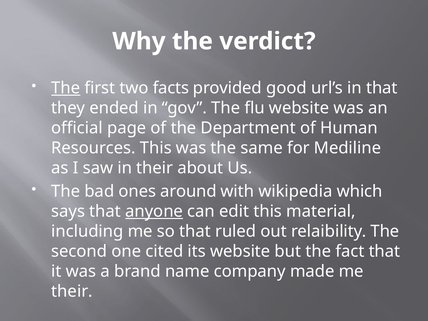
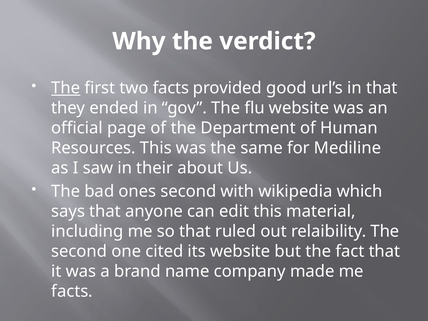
ones around: around -> second (188, 191)
anyone underline: present -> none (154, 211)
their: their -> facts (72, 291)
